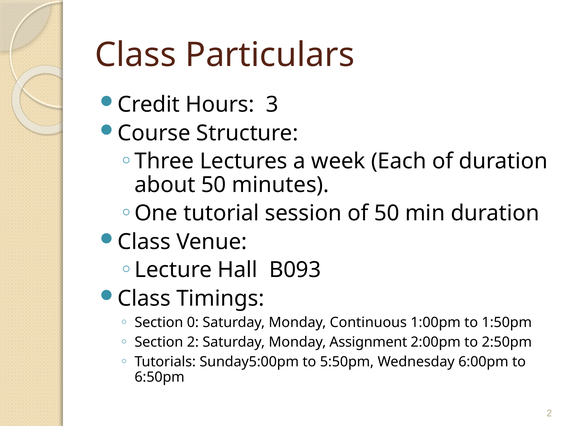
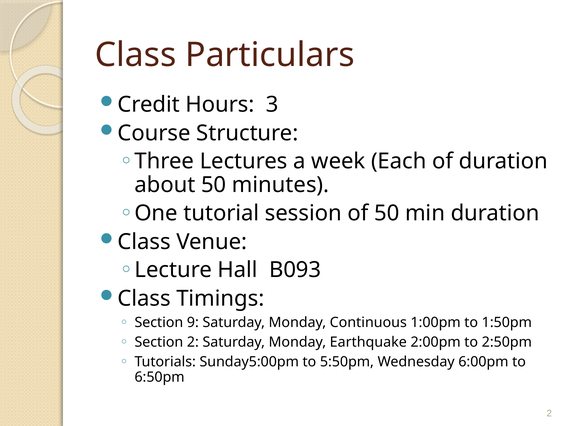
0: 0 -> 9 (193, 322)
Assignment: Assignment -> Earthquake (368, 342)
